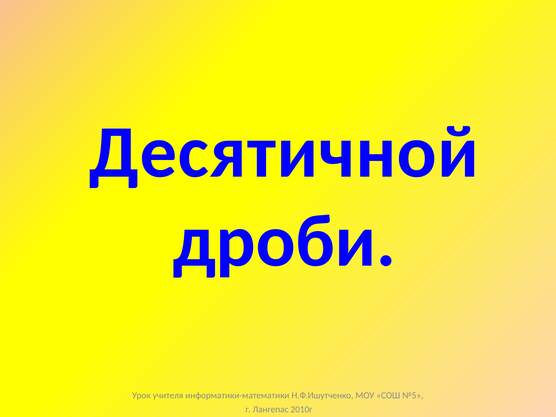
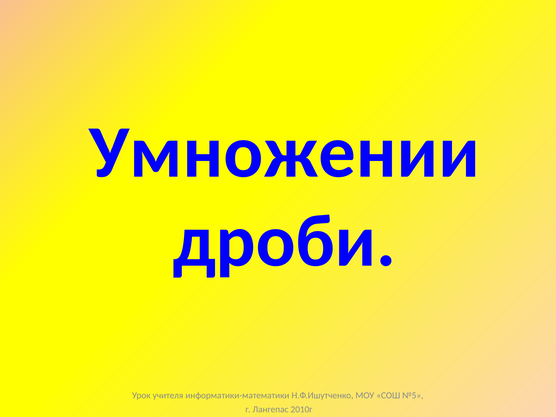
Десятичной: Десятичной -> Умножении (284, 152)
